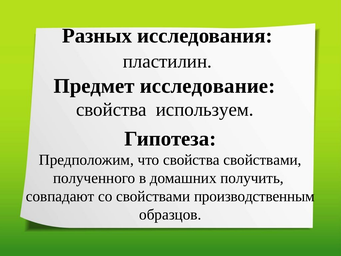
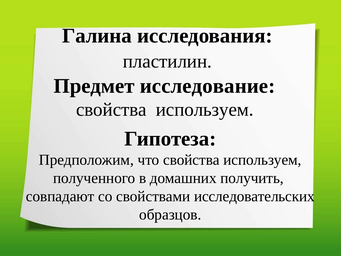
Разных: Разных -> Галина (97, 36)
что свойства свойствами: свойствами -> используем (262, 160)
производственным: производственным -> исследовательских (254, 196)
